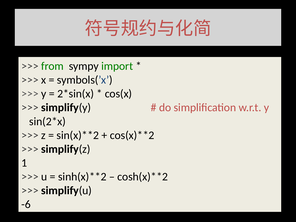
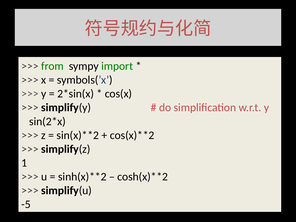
-6: -6 -> -5 (26, 204)
